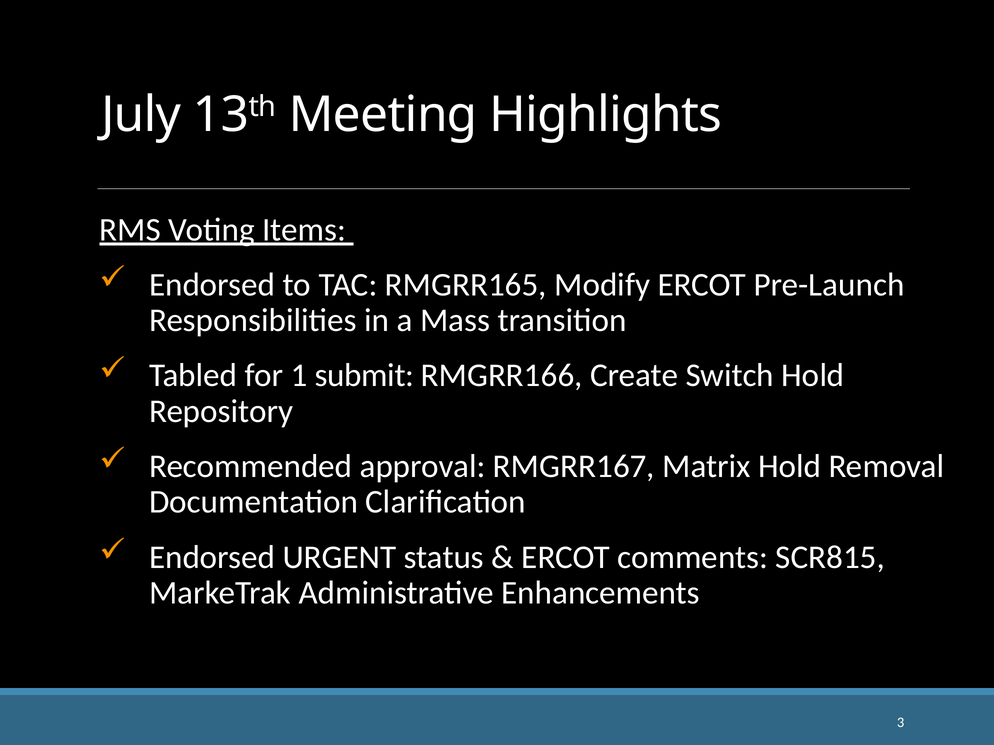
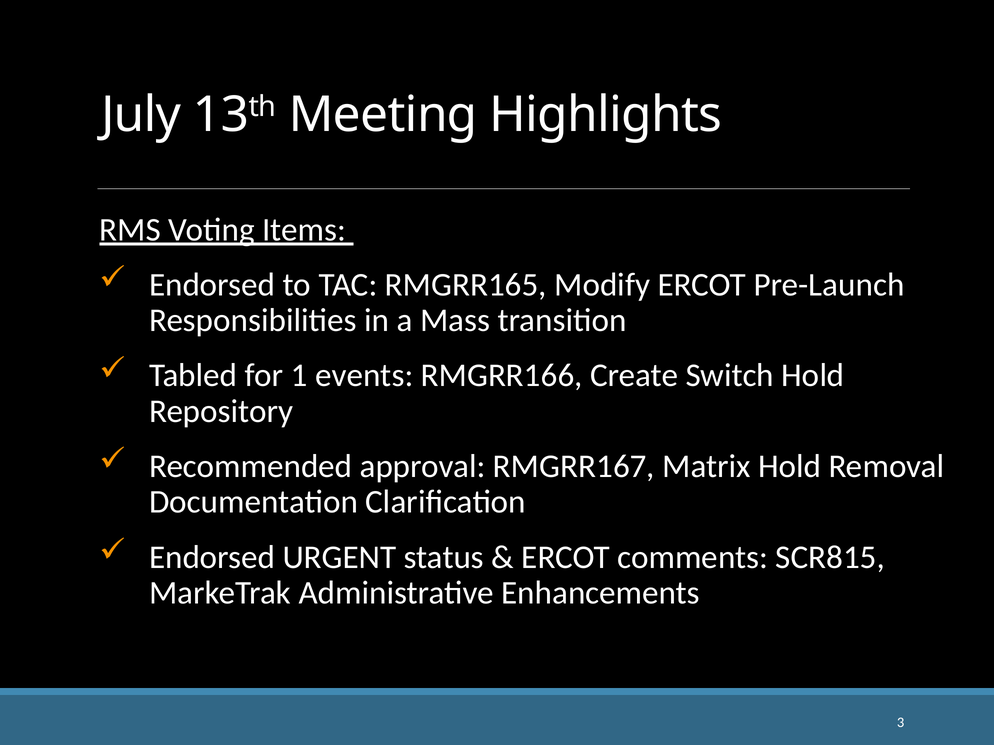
submit: submit -> events (364, 376)
